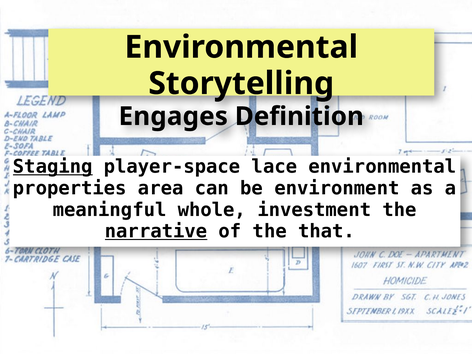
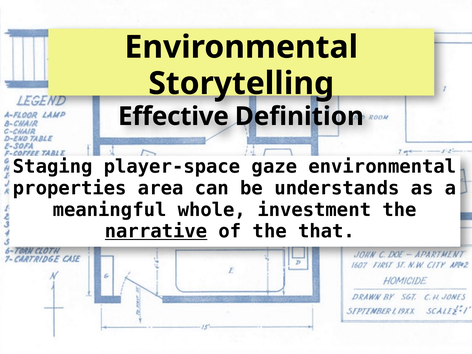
Engages: Engages -> Effective (173, 116)
Staging underline: present -> none (53, 167)
lace: lace -> gaze (274, 167)
environment: environment -> understands (337, 188)
